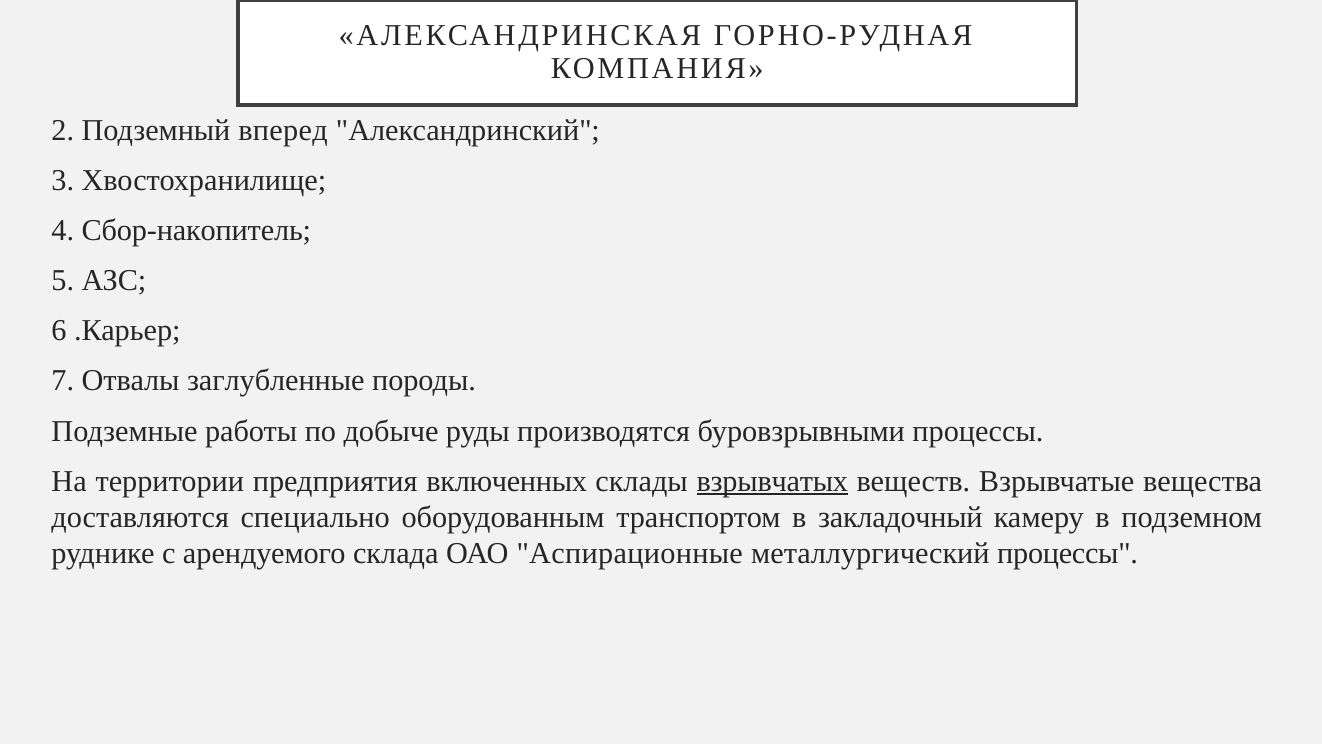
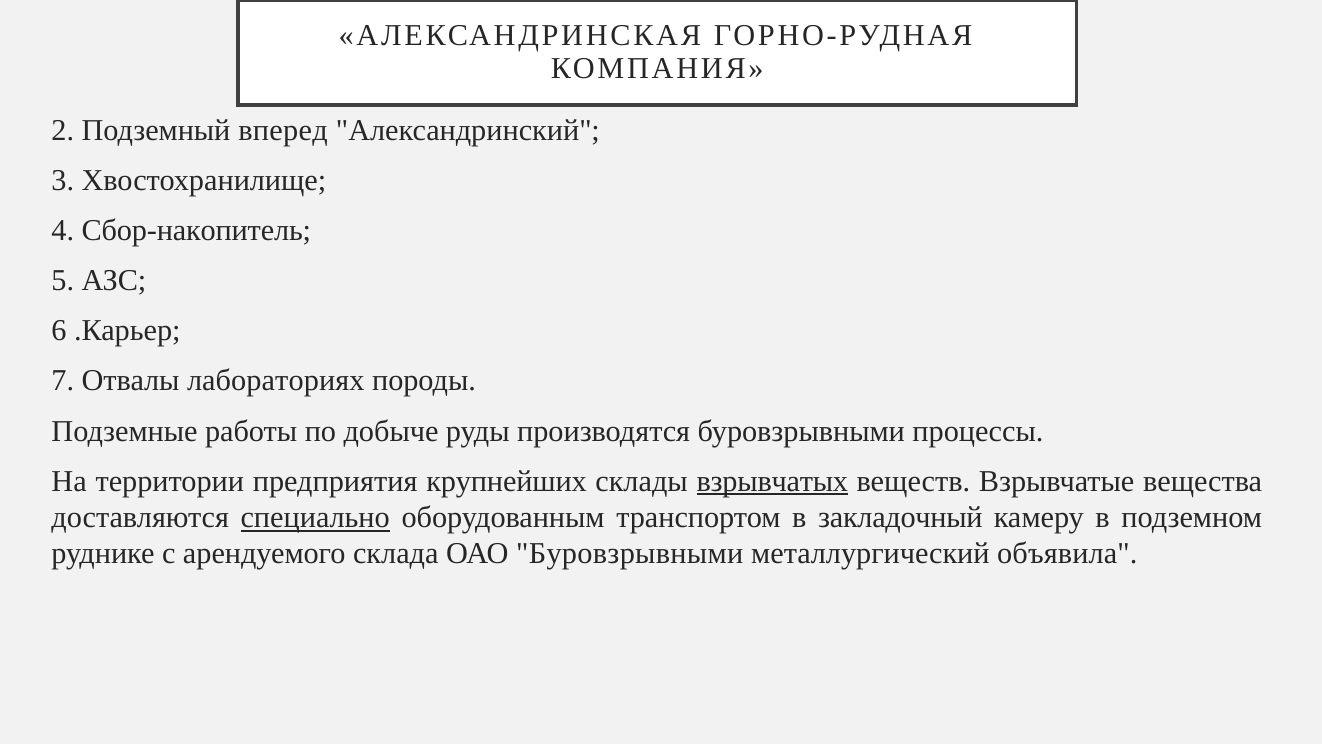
заглубленные: заглубленные -> лабораториях (276, 381)
включенных: включенных -> крупнейших (507, 481)
специально underline: none -> present (315, 517)
ОАО Аспирационные: Аспирационные -> Буровзрывными (630, 554)
металлургический процессы: процессы -> объявила (1067, 554)
